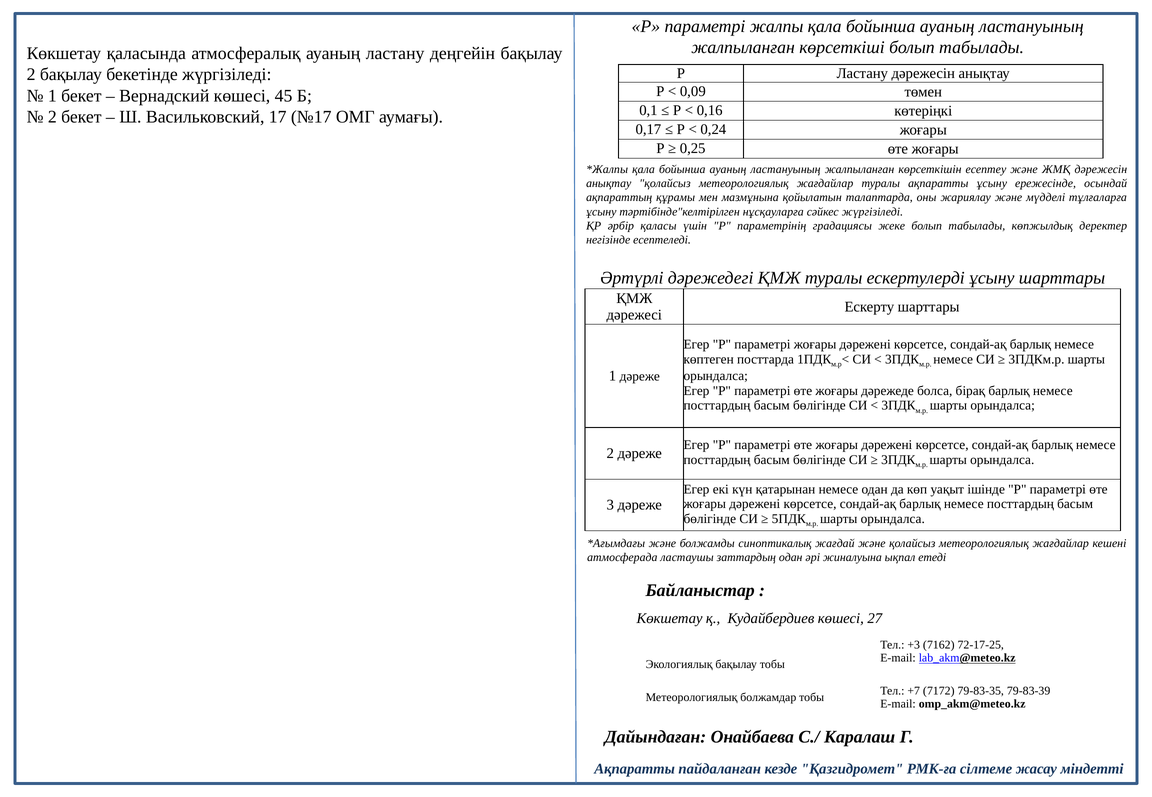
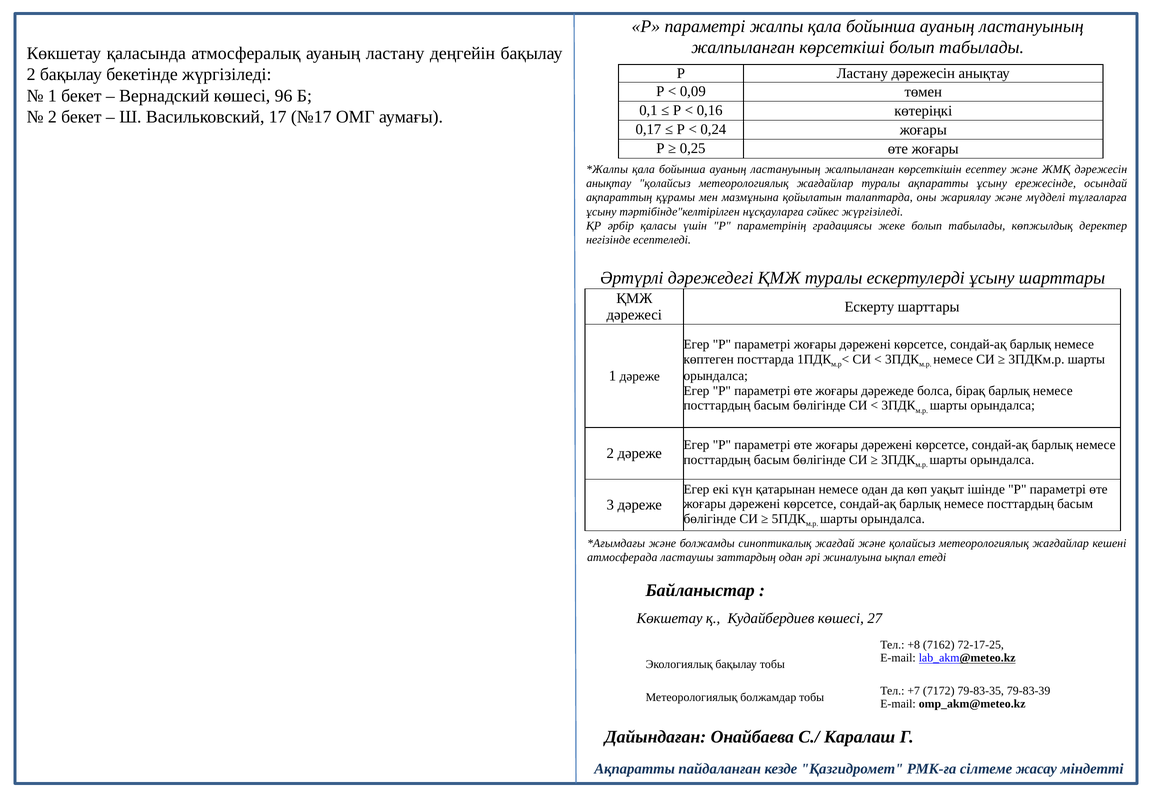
45: 45 -> 96 (284, 96)
+3: +3 -> +8 (914, 645)
